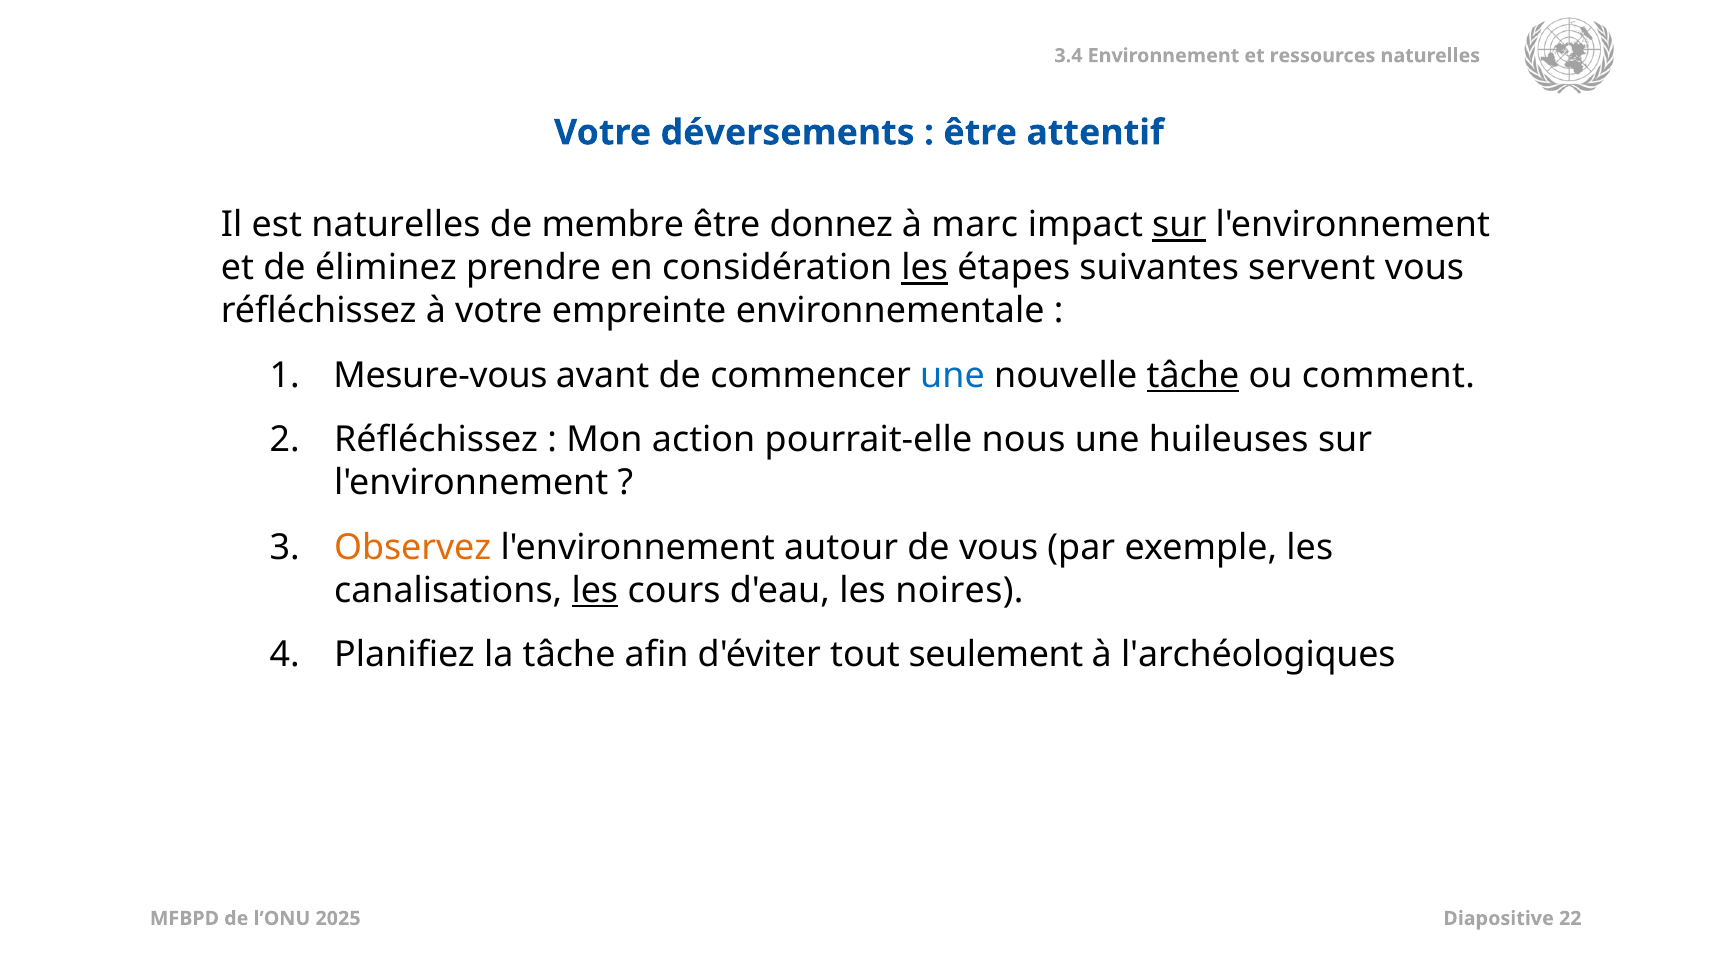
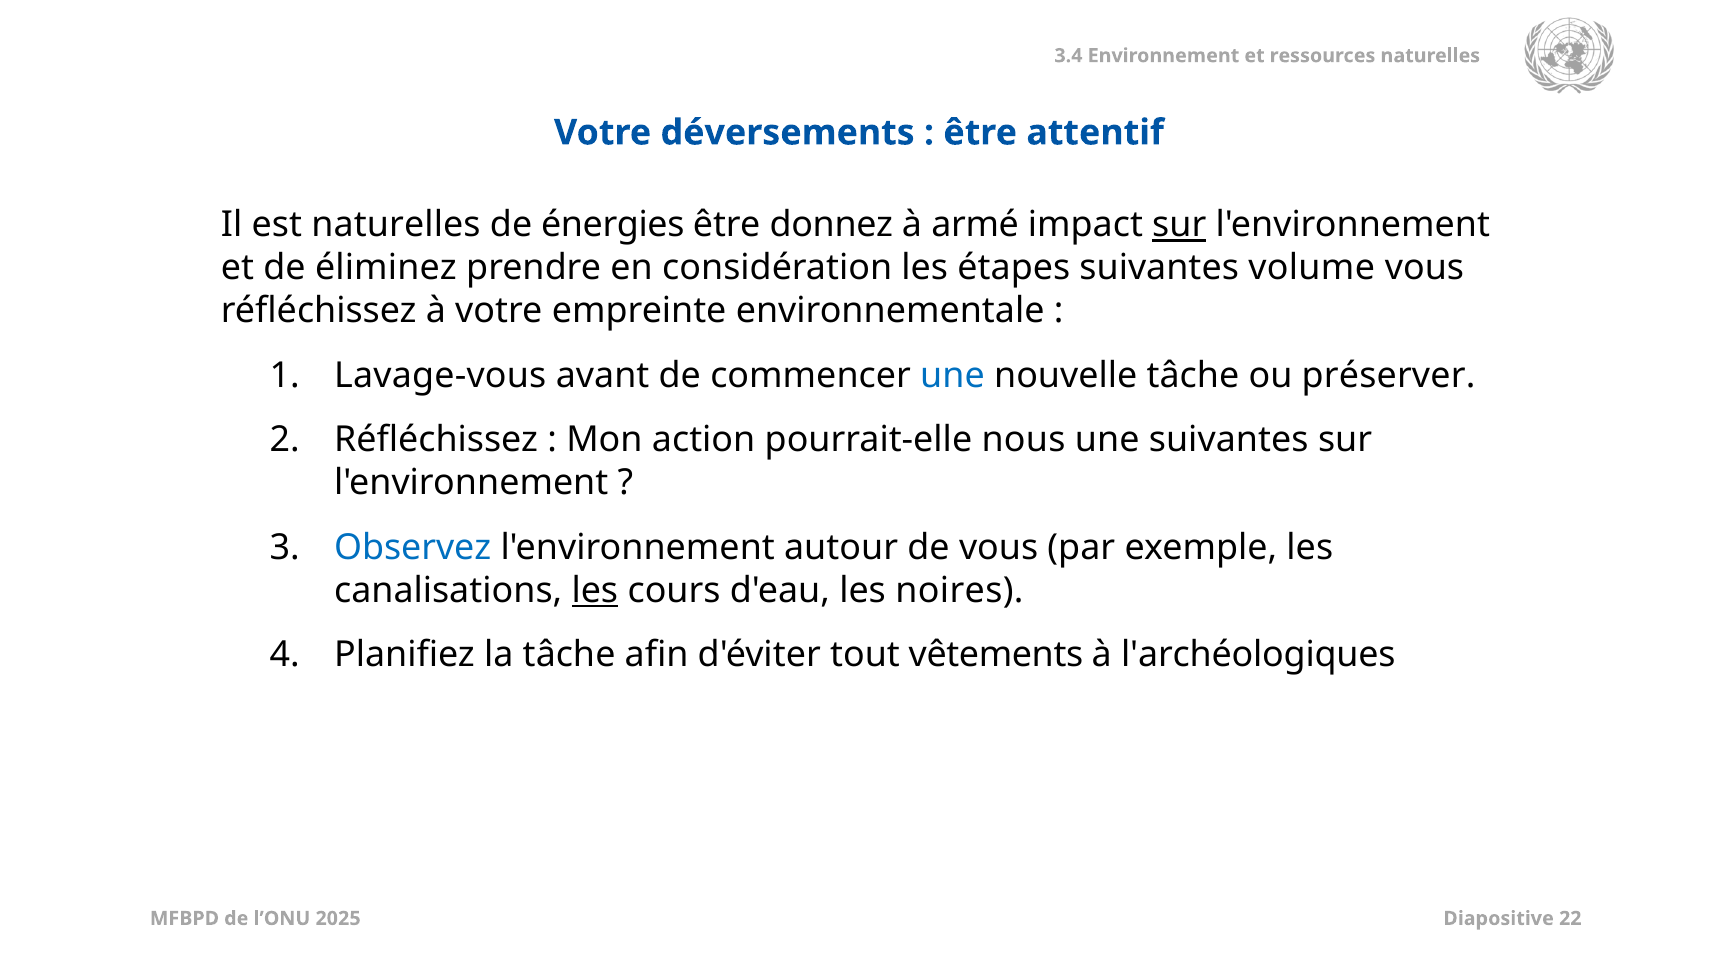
membre: membre -> énergies (613, 225)
marc: marc -> armé (975, 225)
les underline: present -> none (925, 268)
servent: servent -> volume (1312, 268)
Mesure-vous: Mesure-vous -> Lavage-vous (440, 376)
tâche underline: present -> none (1193, 376)
comment: comment -> préserver (1389, 376)
une huileuses: huileuses -> suivantes (1229, 440)
Observez colour: orange -> blue (413, 548)
seulement: seulement -> vêtements (996, 655)
